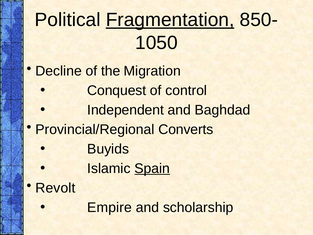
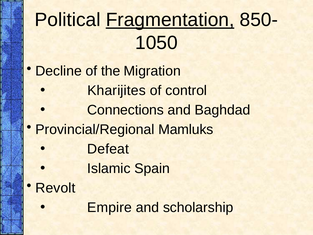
Conquest: Conquest -> Kharijites (117, 90)
Independent: Independent -> Connections (126, 110)
Converts: Converts -> Mamluks (186, 129)
Buyids: Buyids -> Defeat (108, 149)
Spain underline: present -> none (152, 168)
